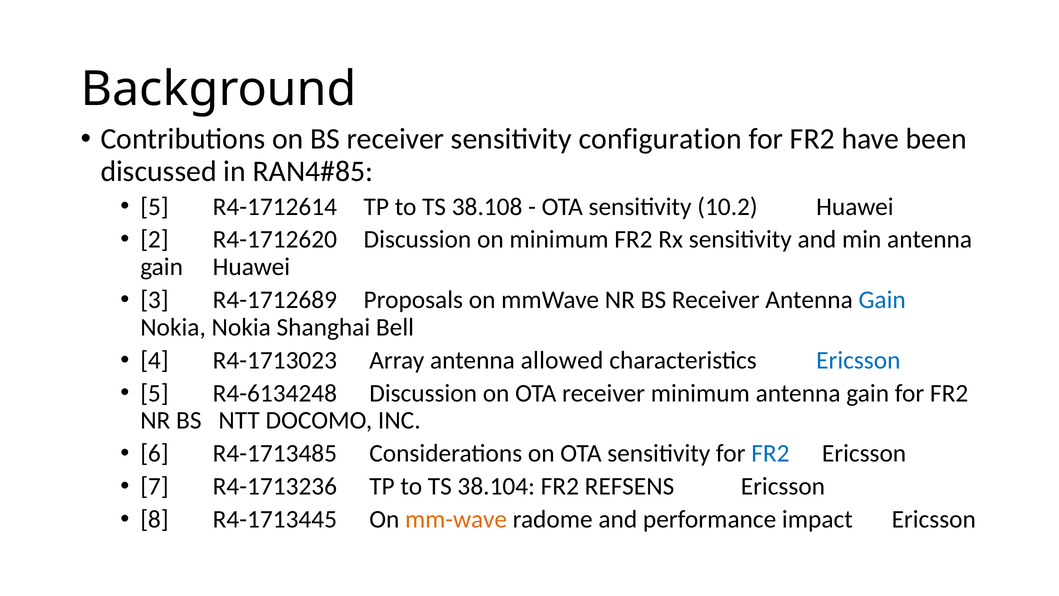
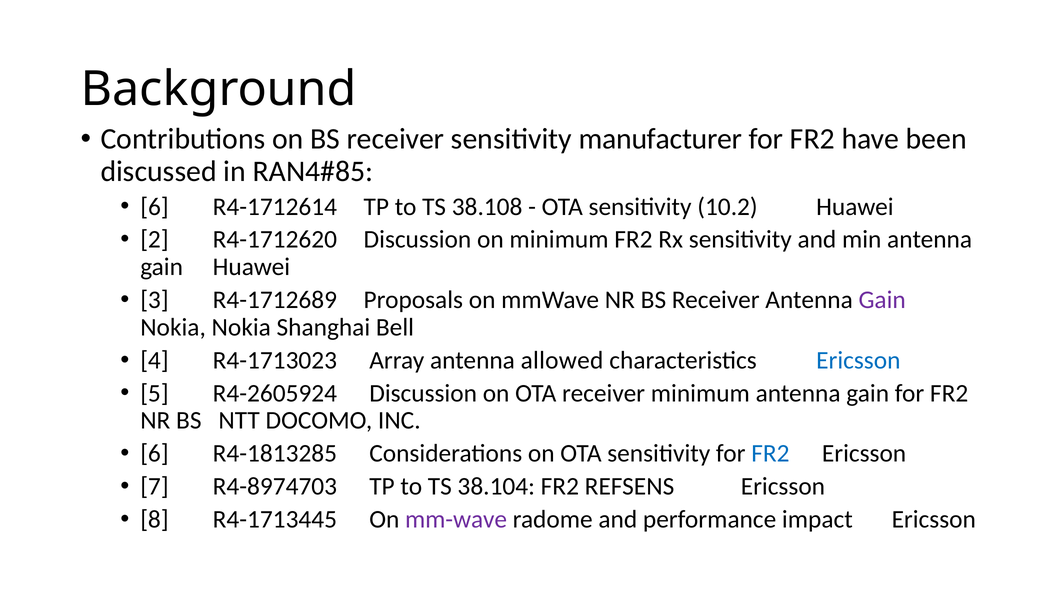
configuration: configuration -> manufacturer (660, 139)
5: 5 -> 6 (154, 207)
Gain colour: blue -> purple (882, 300)
R4-6134248: R4-6134248 -> R4-2605924 (275, 393)
R4-1713485: R4-1713485 -> R4-1813285 (275, 453)
R4-1713236: R4-1713236 -> R4-8974703 (275, 486)
mm-wave colour: orange -> purple (456, 519)
